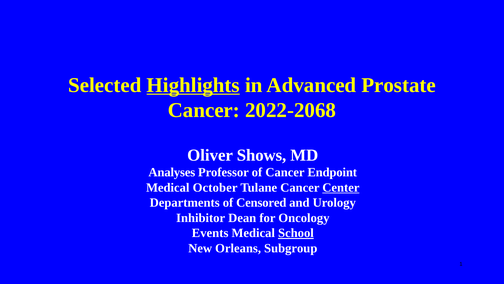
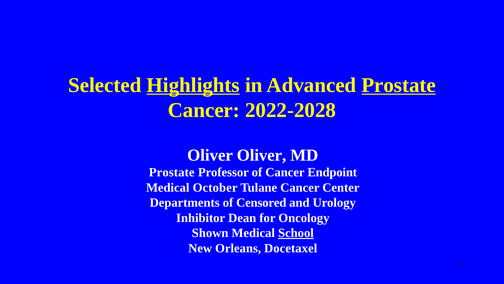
Prostate underline: none -> present (399, 85)
2022-2068: 2022-2068 -> 2022-2028 (291, 110)
Oliver Shows: Shows -> Oliver (262, 155)
Analyses: Analyses -> Prostate (172, 172)
Center underline: present -> none (341, 187)
Events: Events -> Shown (210, 233)
Subgroup: Subgroup -> Docetaxel (291, 248)
